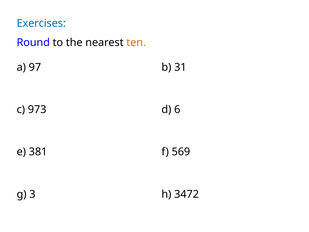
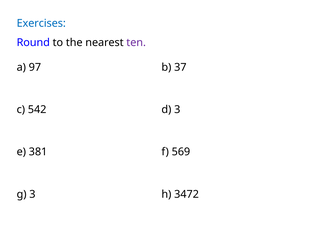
ten colour: orange -> purple (136, 43)
31: 31 -> 37 (180, 67)
973: 973 -> 542 (37, 109)
d 6: 6 -> 3 (177, 109)
